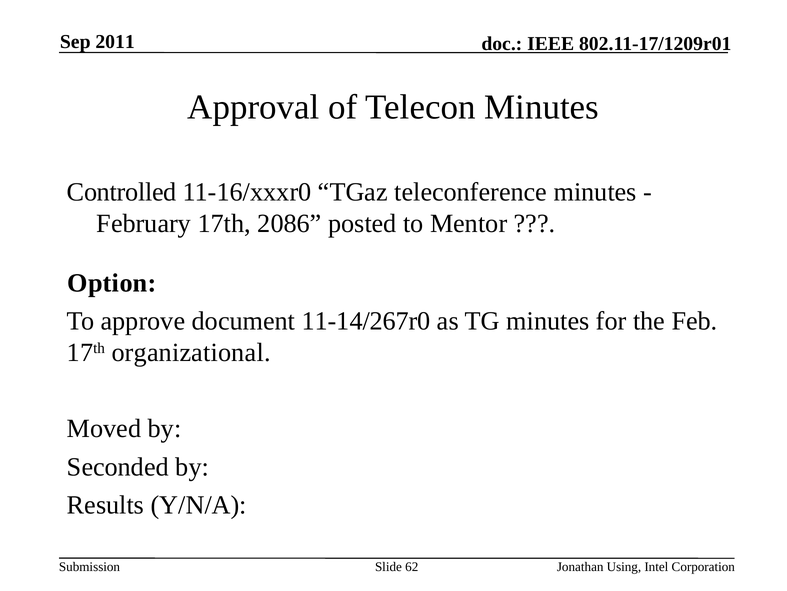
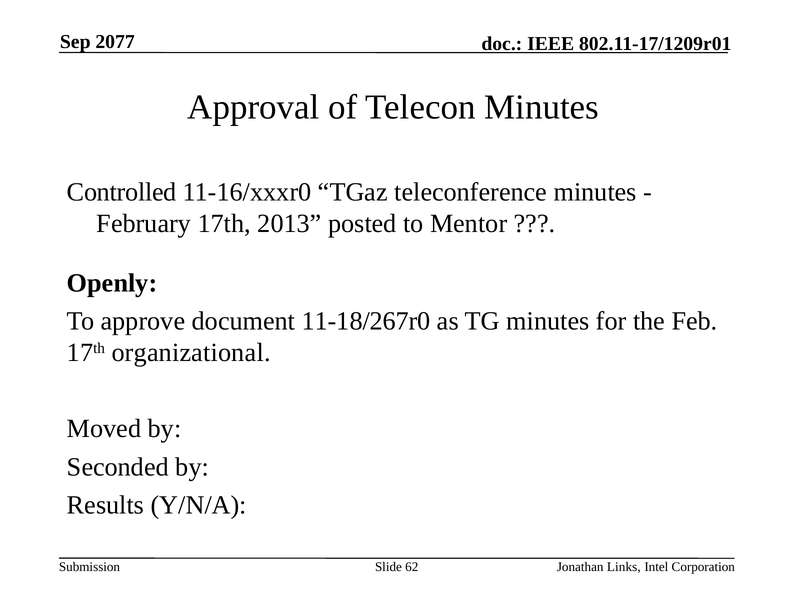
2011: 2011 -> 2077 (115, 42)
2086: 2086 -> 2013 (289, 224)
Option: Option -> Openly (112, 283)
11-14/267r0: 11-14/267r0 -> 11-18/267r0 (366, 321)
Using: Using -> Links (624, 566)
